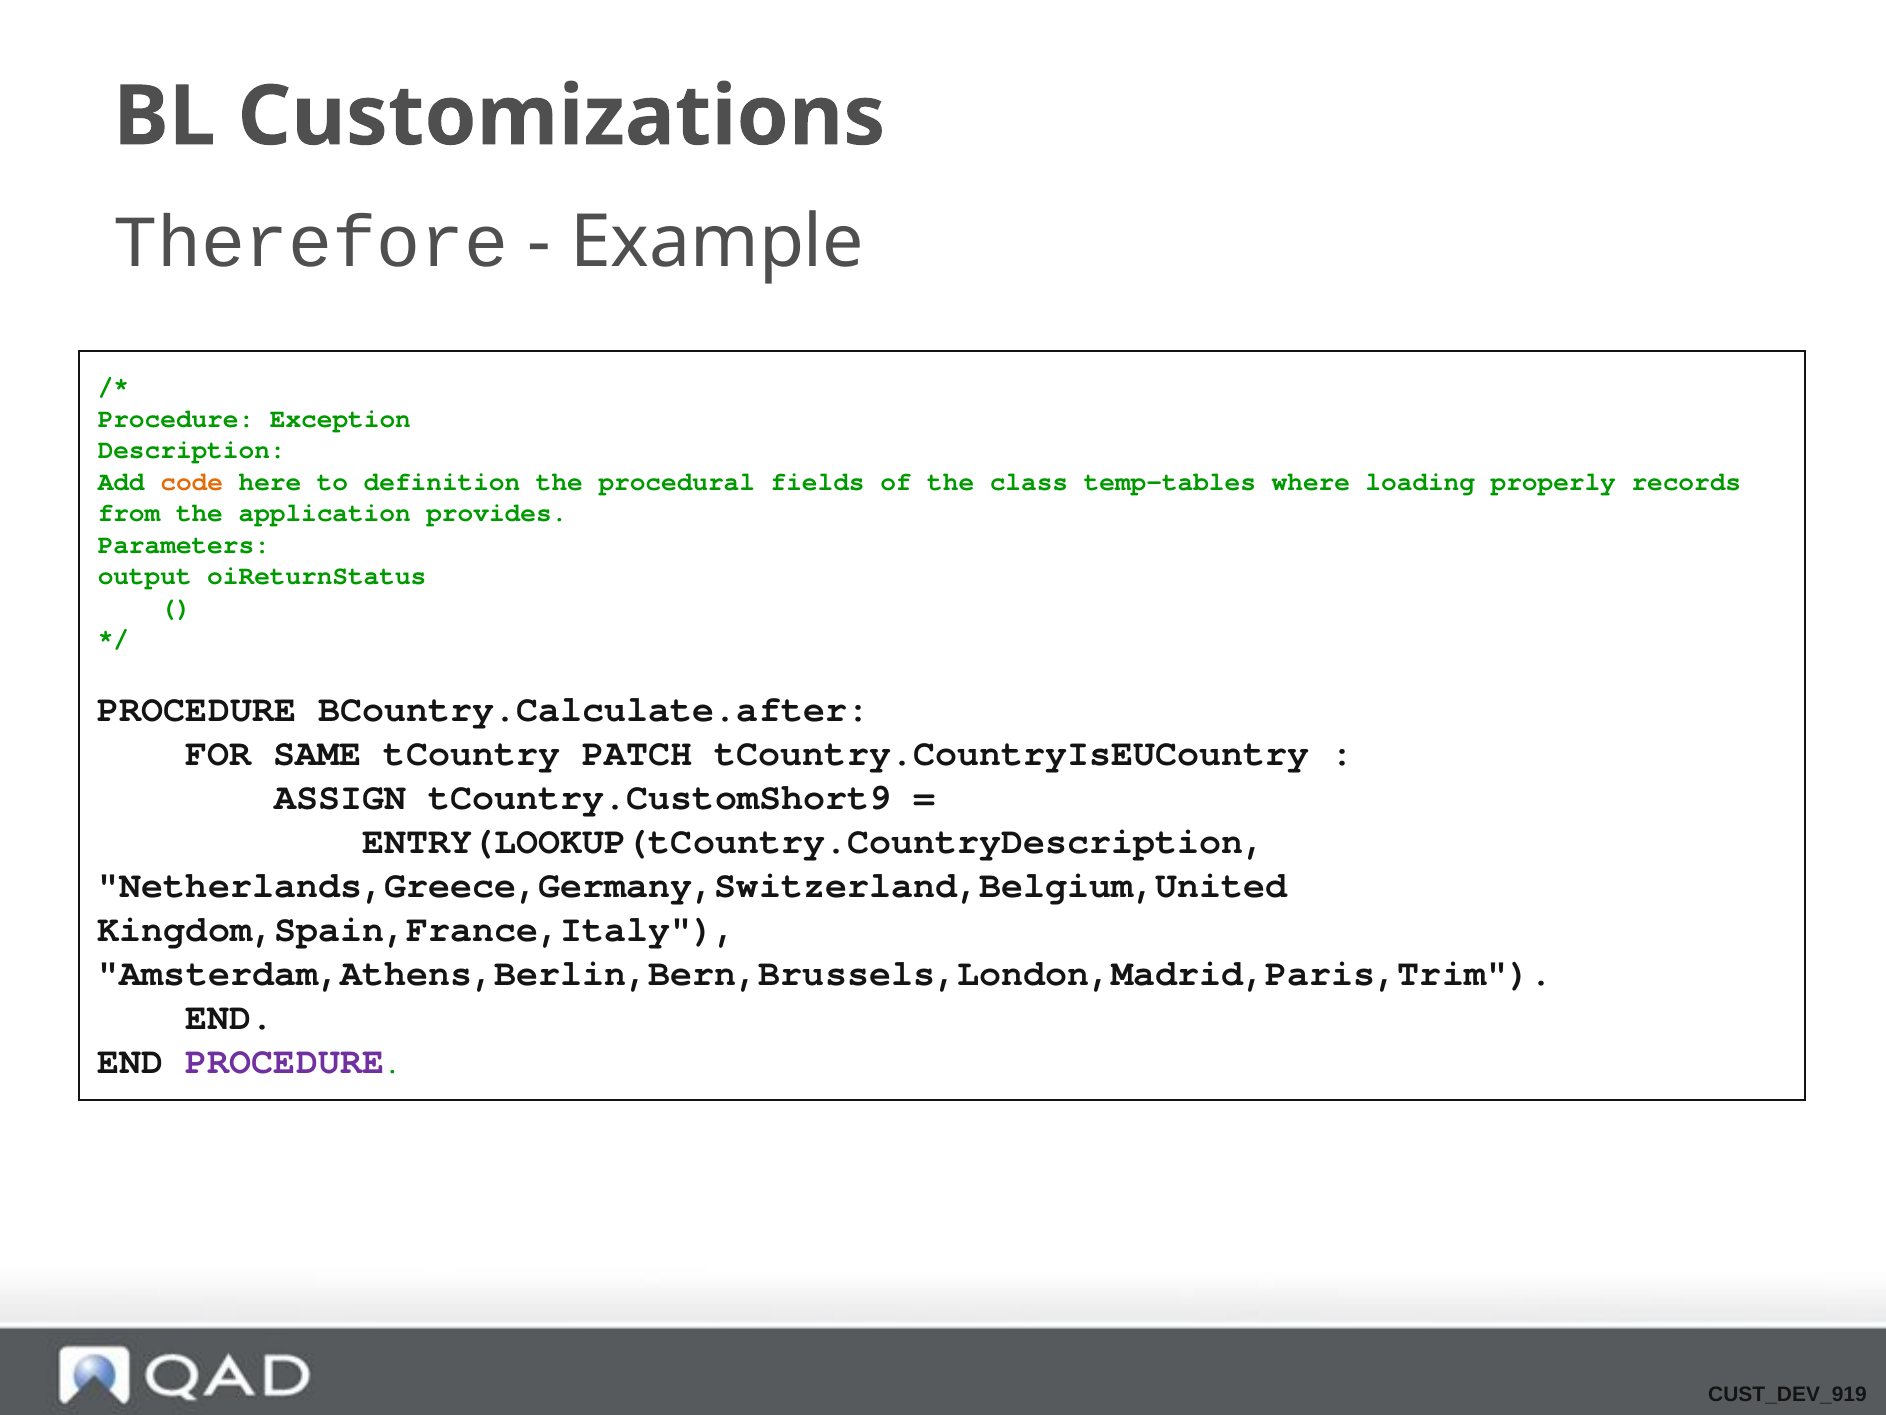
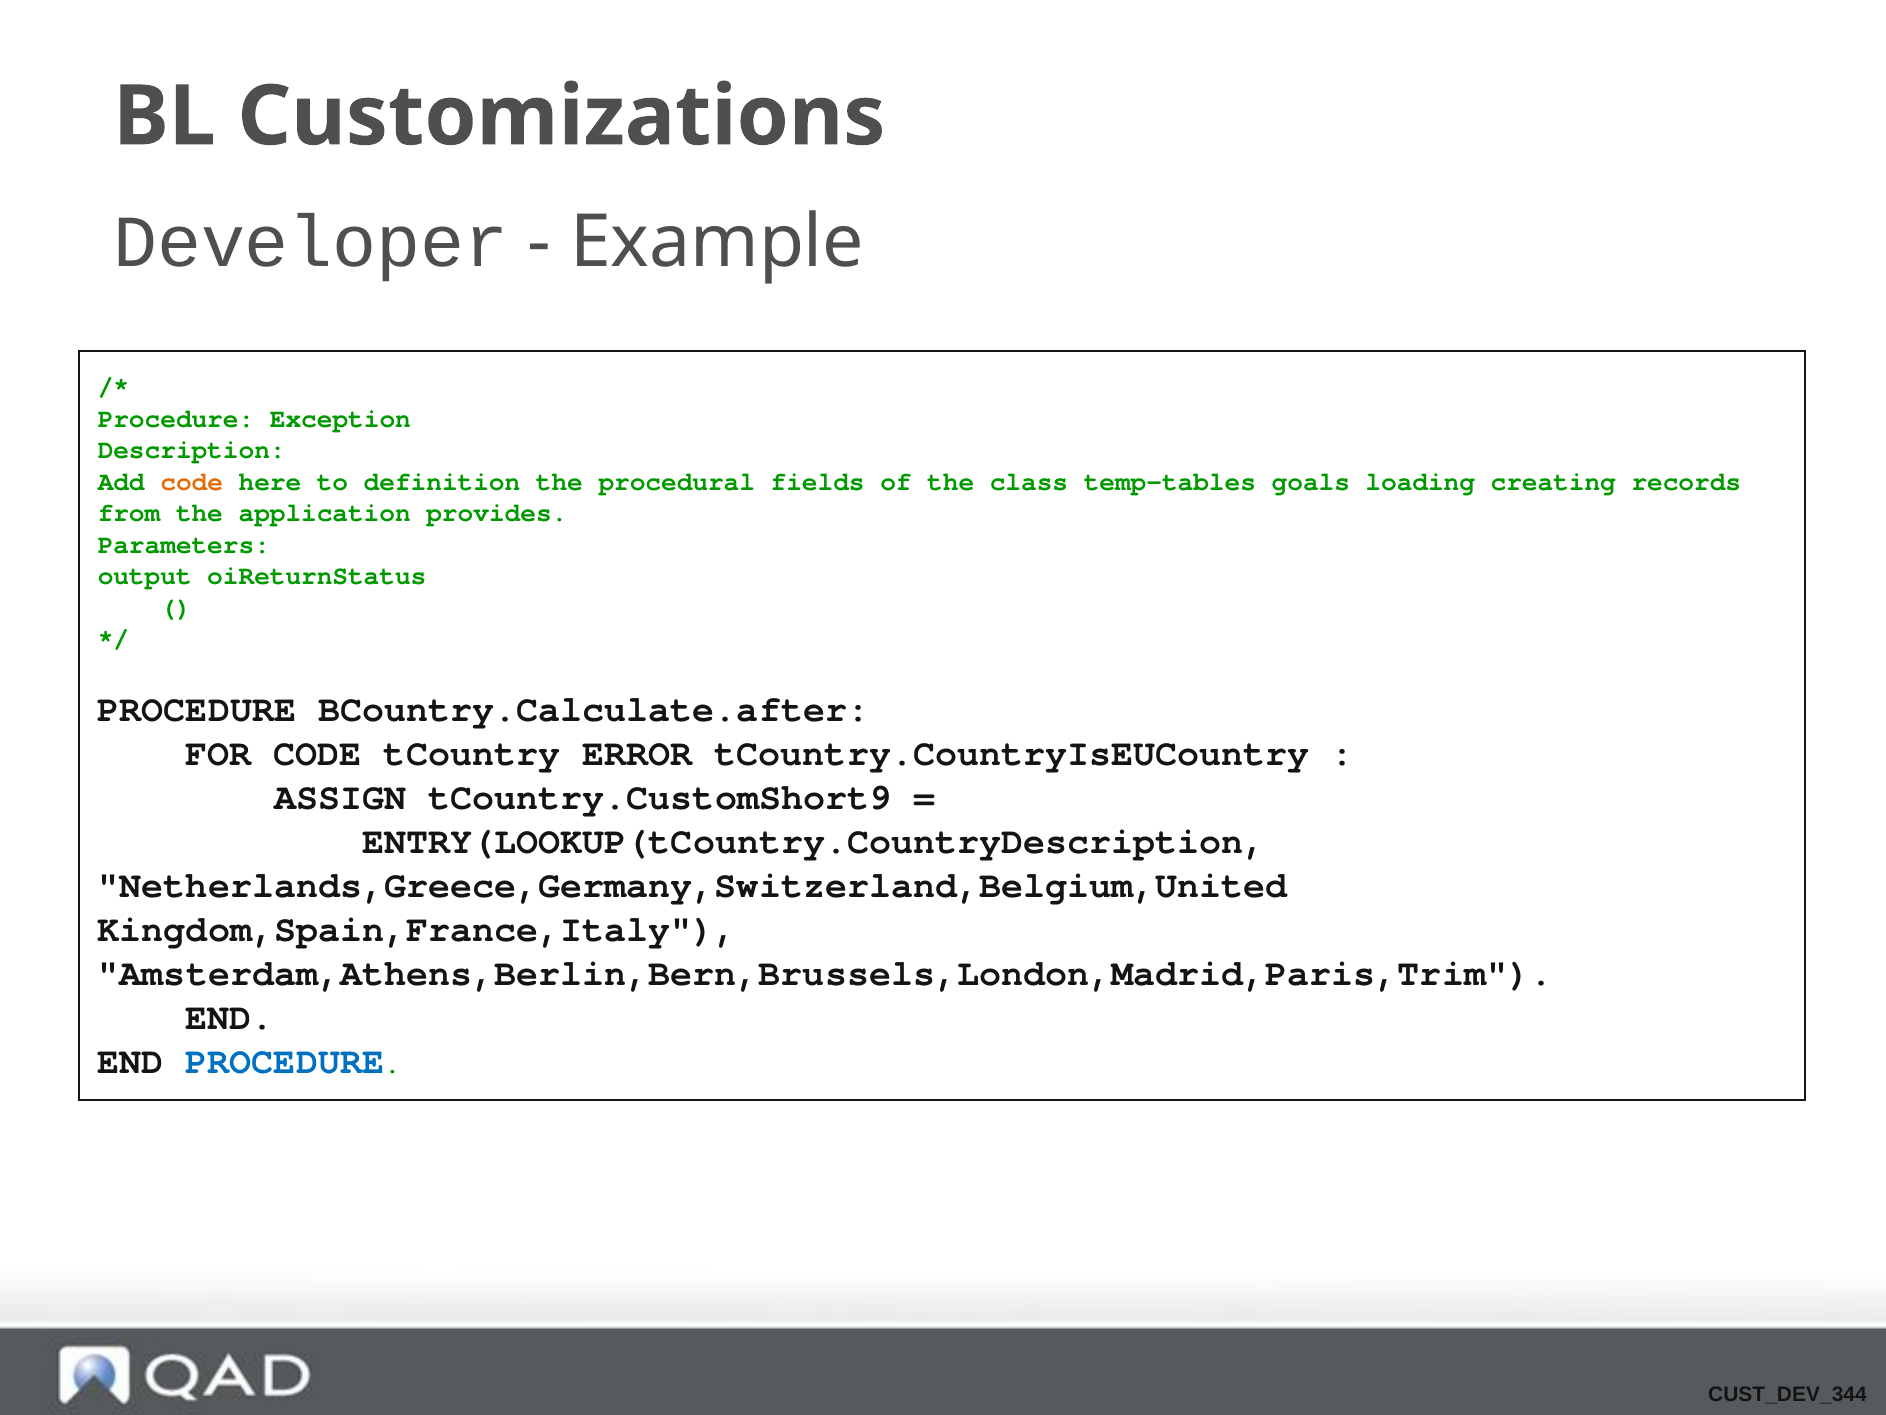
Therefore: Therefore -> Developer (311, 243)
where: where -> goals (1311, 482)
properly: properly -> creating (1553, 482)
FOR SAME: SAME -> CODE (318, 753)
PATCH: PATCH -> ERROR (638, 753)
PROCEDURE colour: purple -> blue (285, 1061)
CUST_DEV_919: CUST_DEV_919 -> CUST_DEV_344 (1787, 1394)
